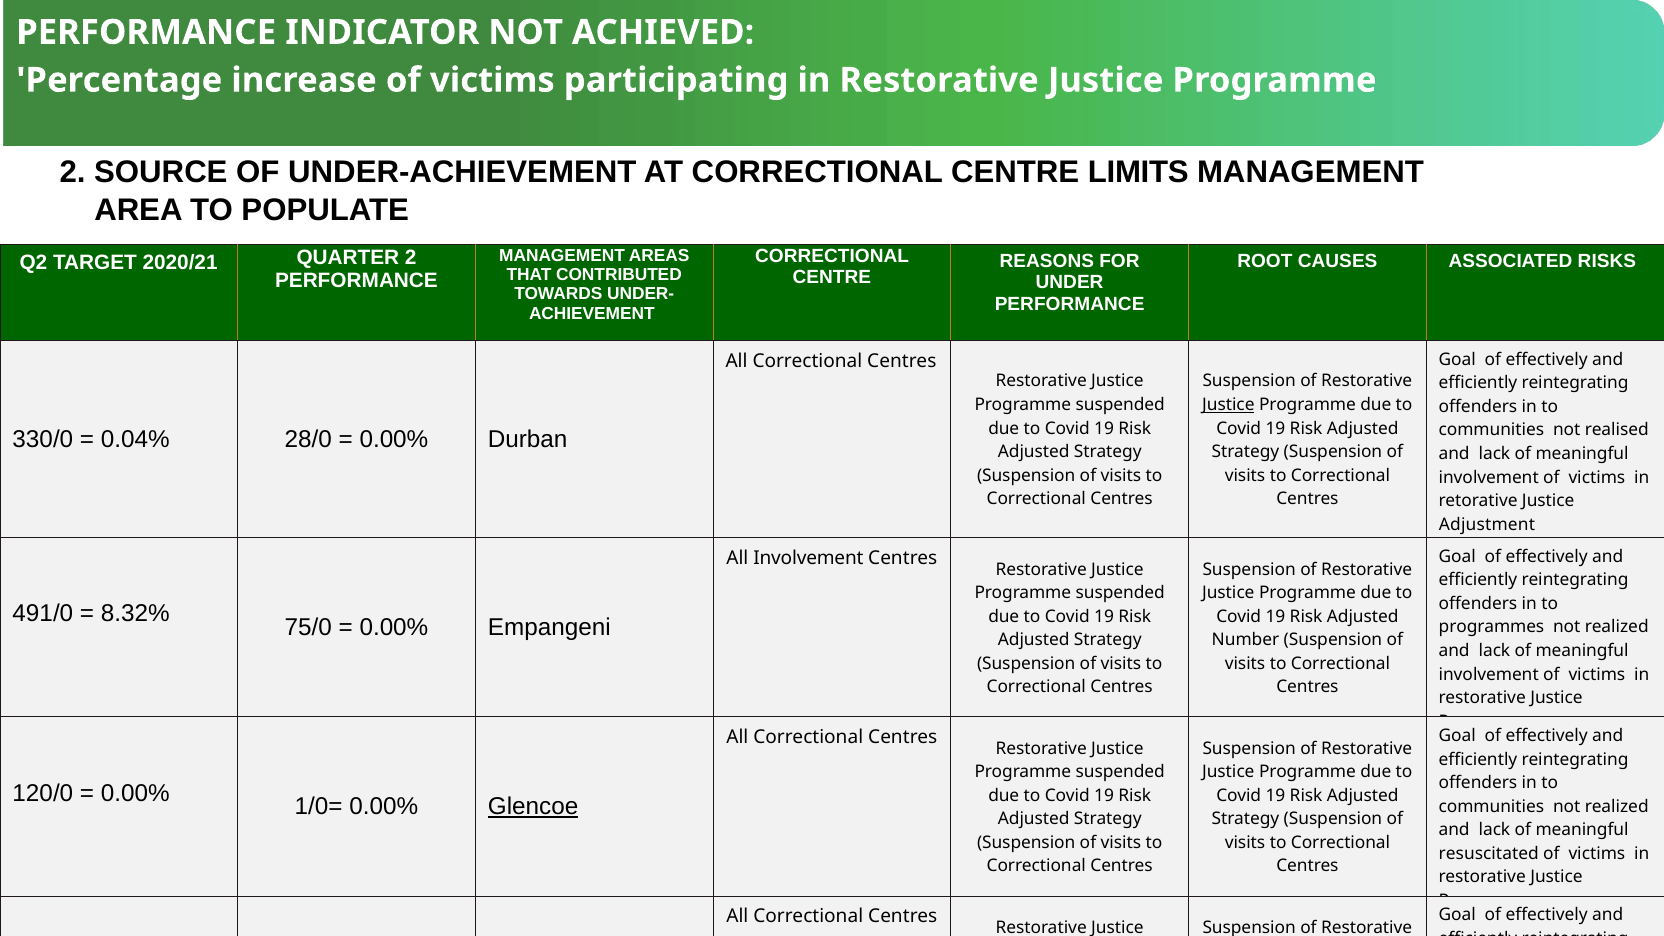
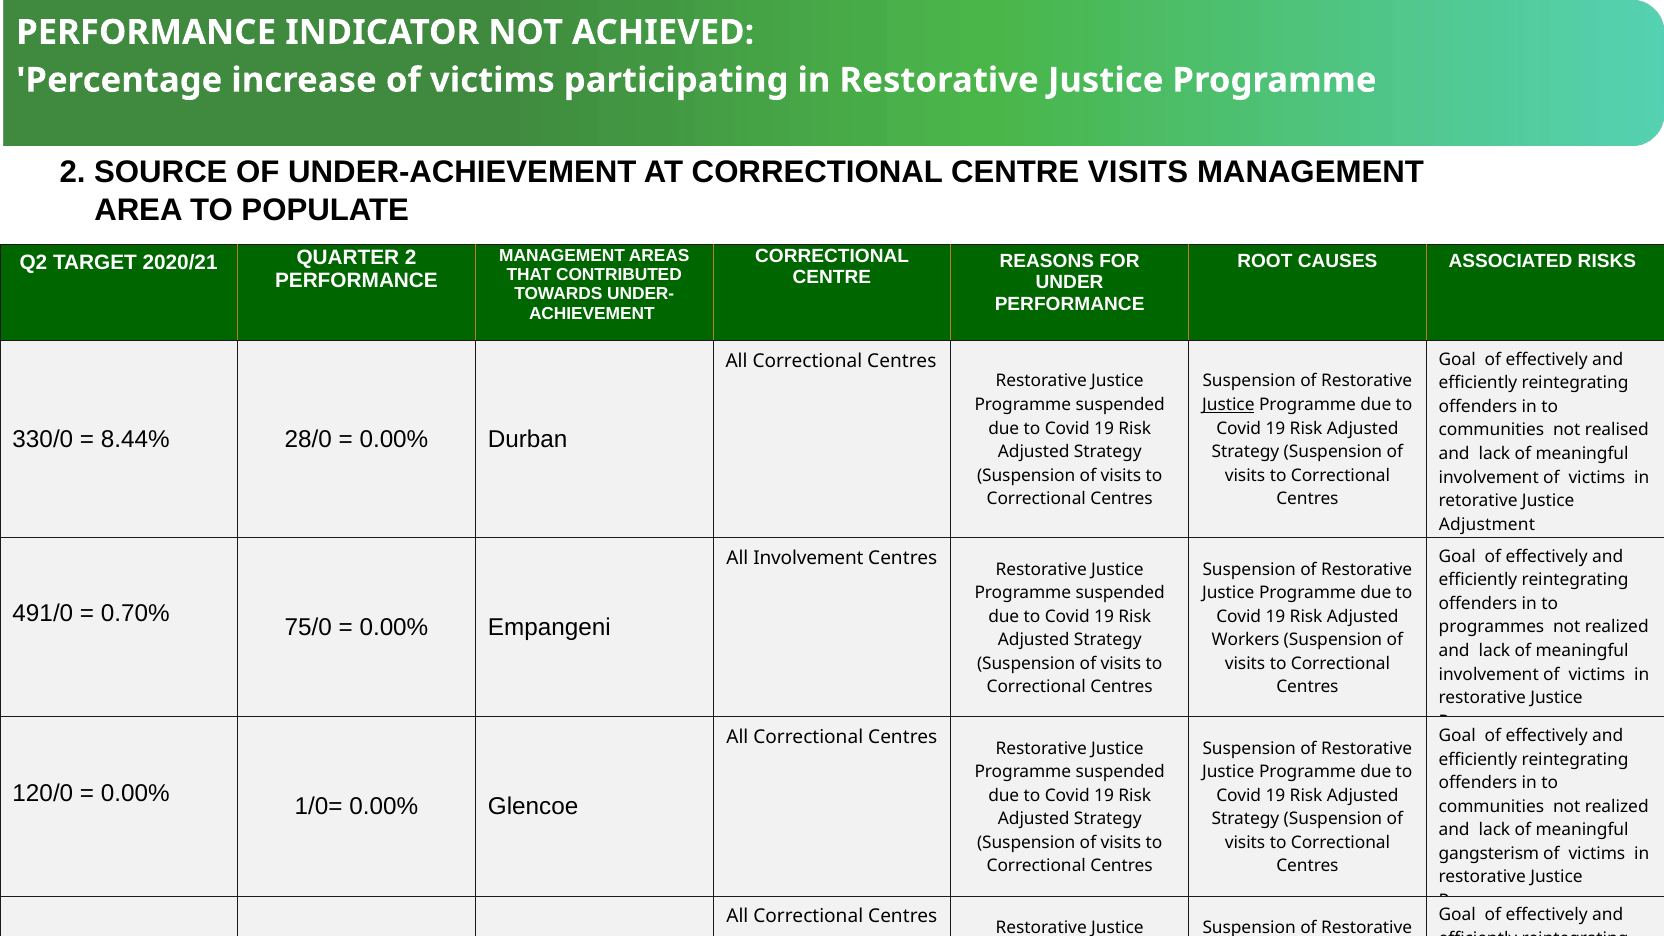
CENTRE LIMITS: LIMITS -> VISITS (1138, 173)
0.04%: 0.04% -> 8.44% (135, 439)
8.32%: 8.32% -> 0.70% (135, 614)
Number: Number -> Workers (1246, 640)
Glencoe underline: present -> none (533, 807)
resuscitated: resuscitated -> gangsterism (1489, 853)
